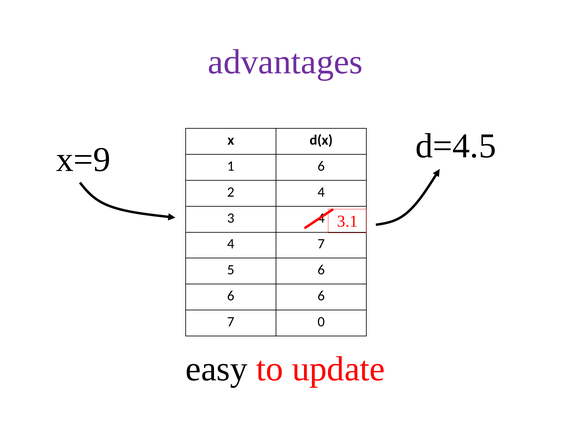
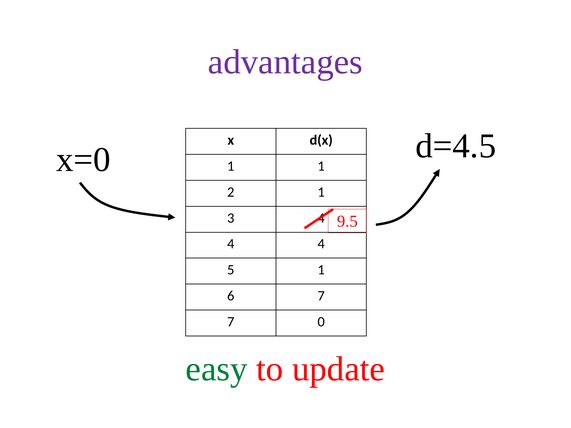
x=9: x=9 -> x=0 (83, 160)
1 6: 6 -> 1 (321, 166)
2 4: 4 -> 1 (321, 192)
3.1: 3.1 -> 9.5 (347, 222)
7: 7 -> 4 (321, 244)
5 6: 6 -> 1 (321, 270)
6: 6 -> 7 (321, 296)
easy colour: black -> green (217, 369)
